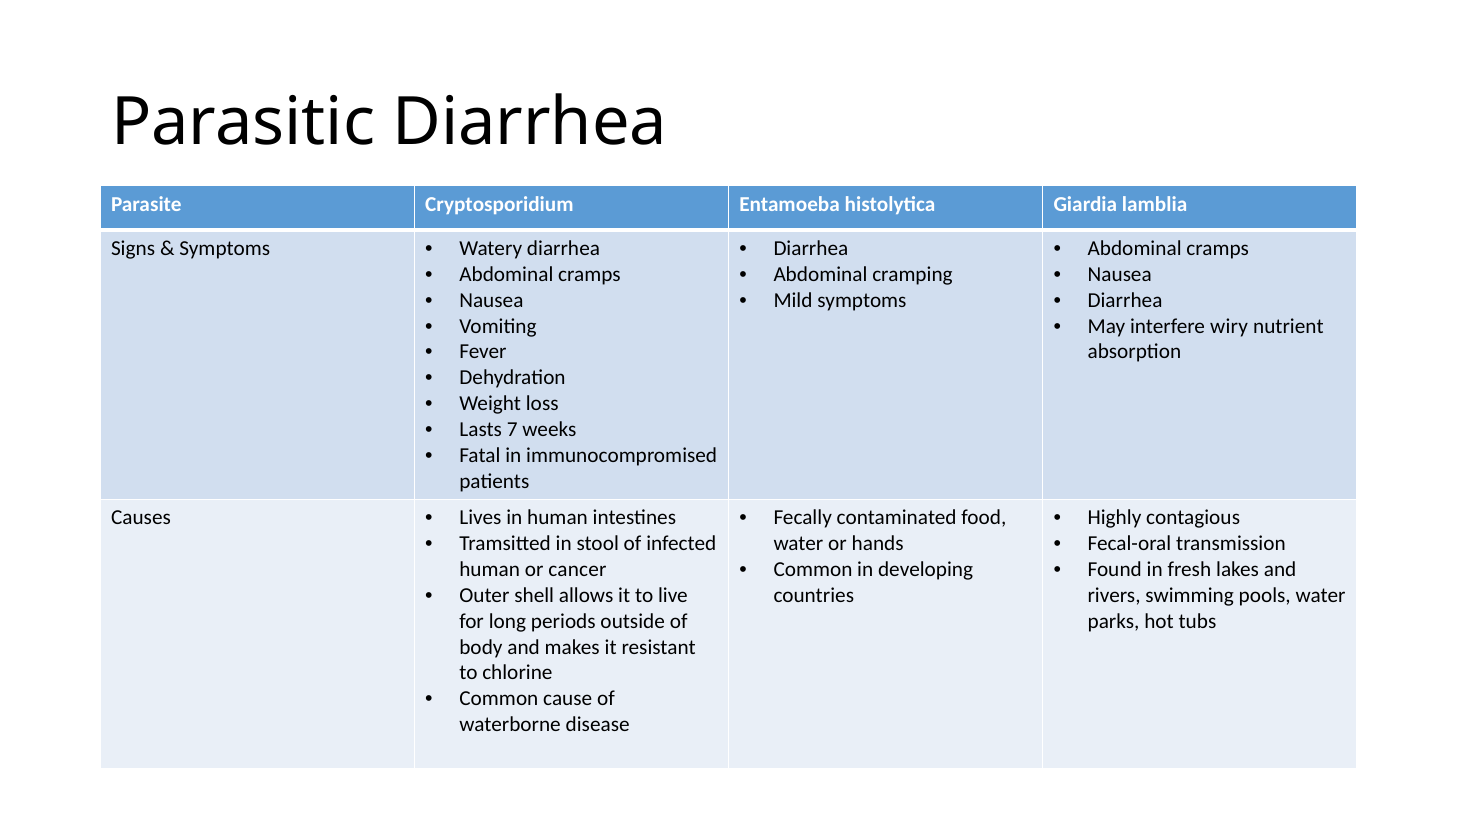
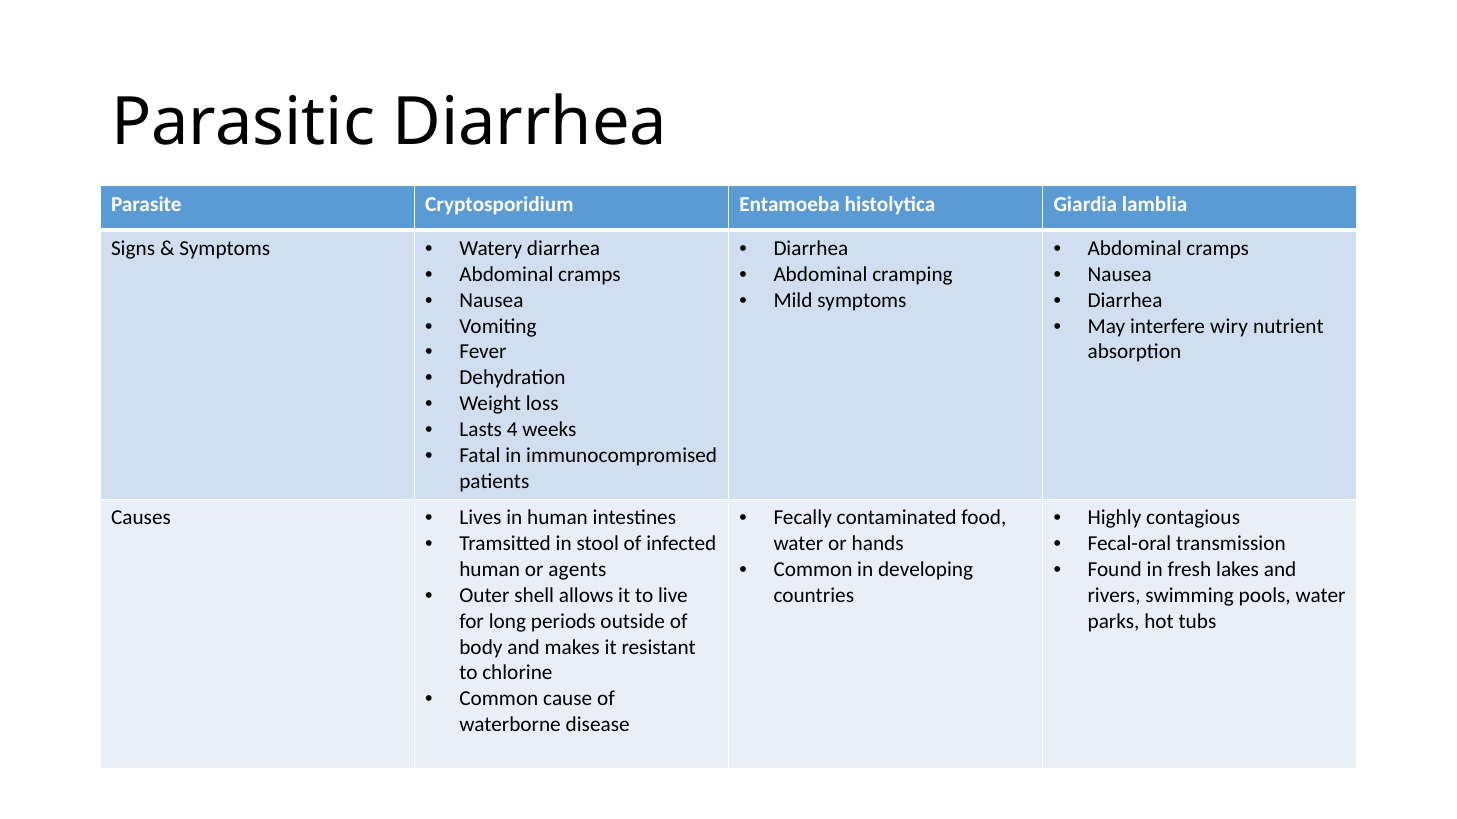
7: 7 -> 4 (512, 430)
cancer: cancer -> agents (577, 570)
